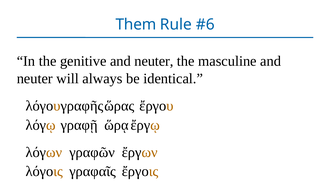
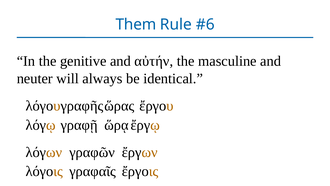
genitive and neuter: neuter -> αὐτήν (154, 61)
